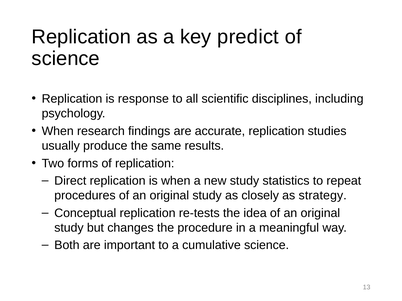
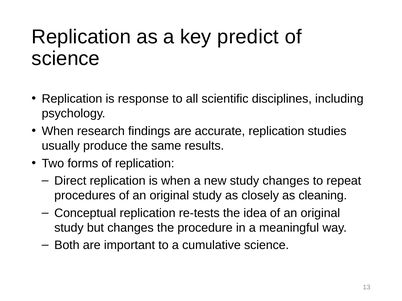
study statistics: statistics -> changes (286, 181)
strategy: strategy -> cleaning (323, 196)
